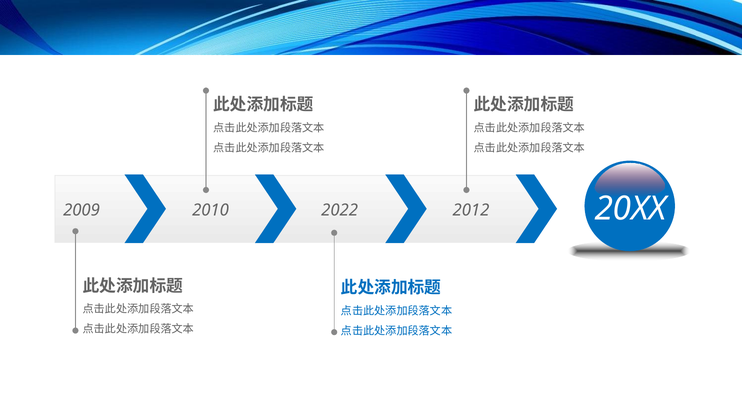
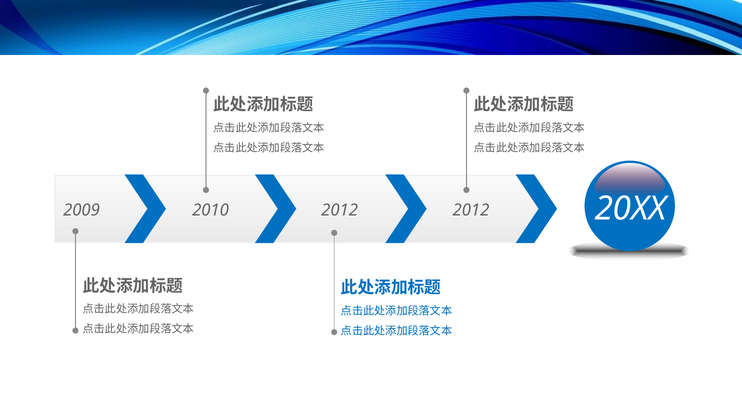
2010 2022: 2022 -> 2012 (340, 210)
